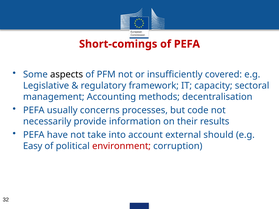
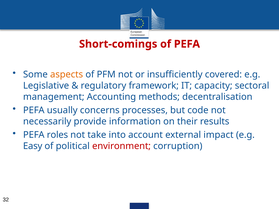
aspects colour: black -> orange (67, 75)
have: have -> roles (57, 135)
should: should -> impact (218, 135)
